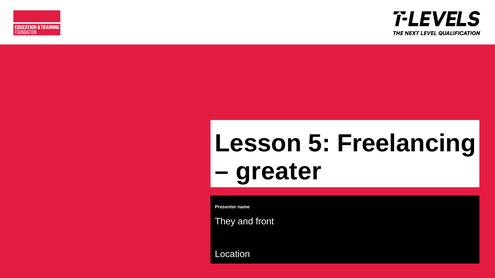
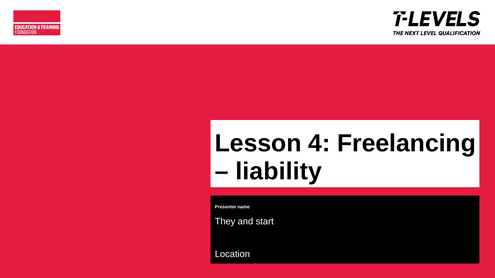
5: 5 -> 4 (319, 144)
greater: greater -> liability (279, 172)
front: front -> start (265, 222)
